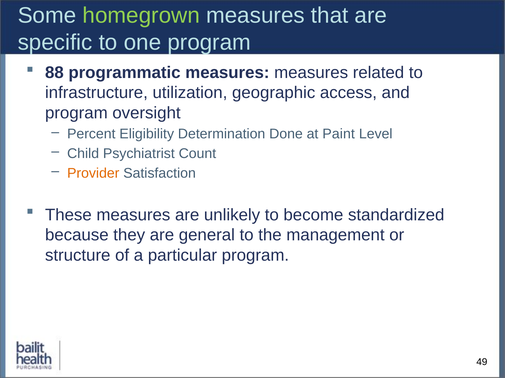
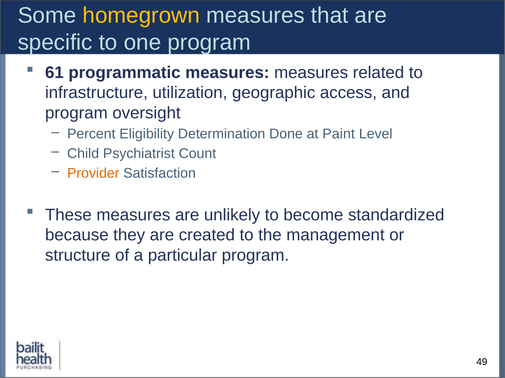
homegrown colour: light green -> yellow (141, 15)
88: 88 -> 61 (54, 73)
general: general -> created (207, 235)
